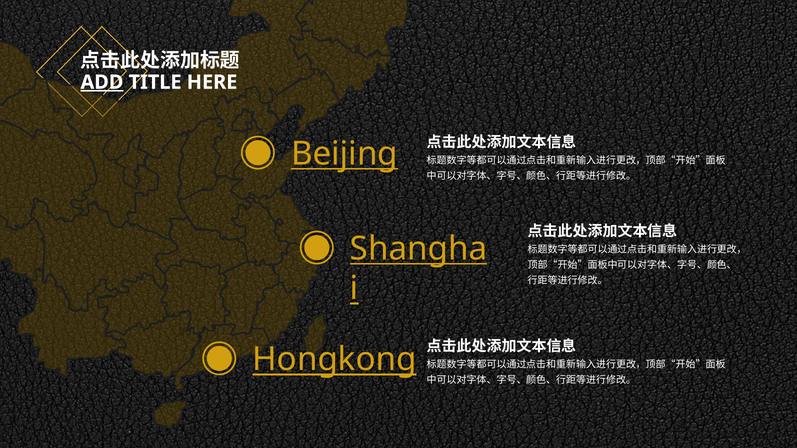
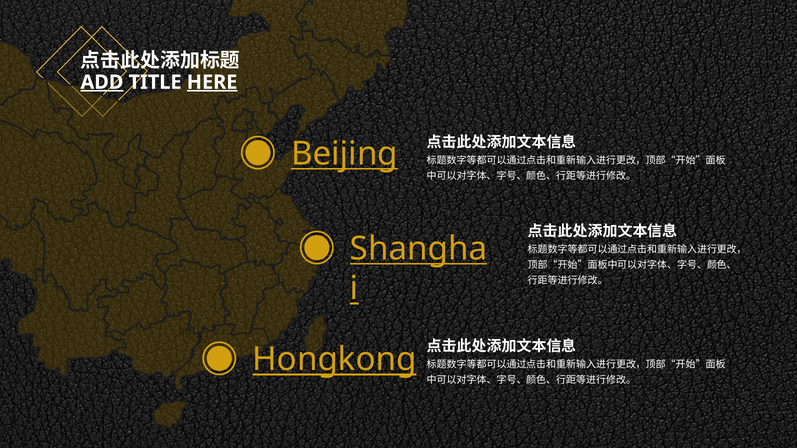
HERE underline: none -> present (212, 82)
